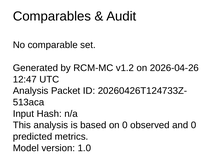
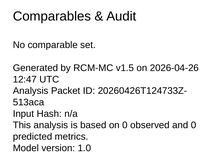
v1.2: v1.2 -> v1.5 (125, 68)
